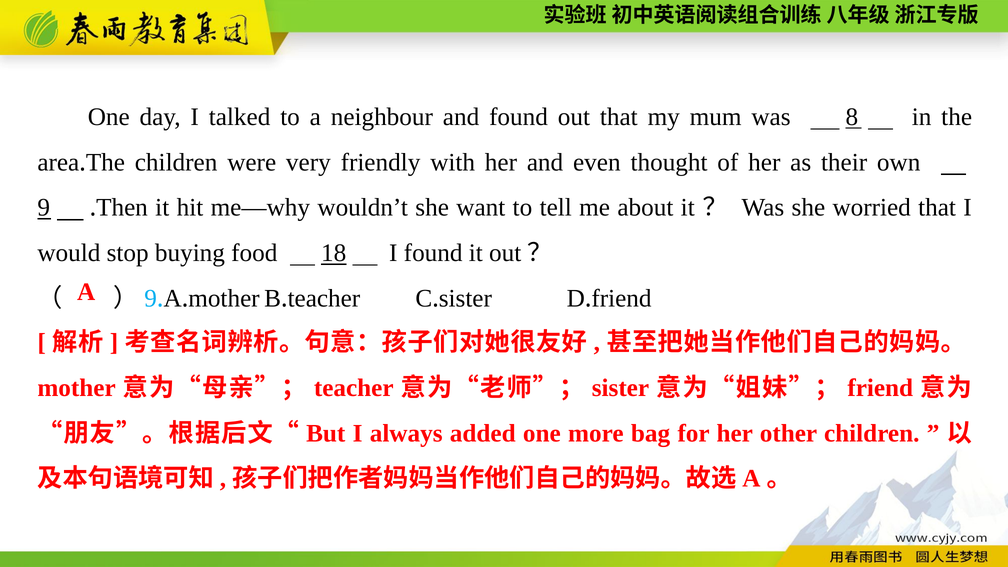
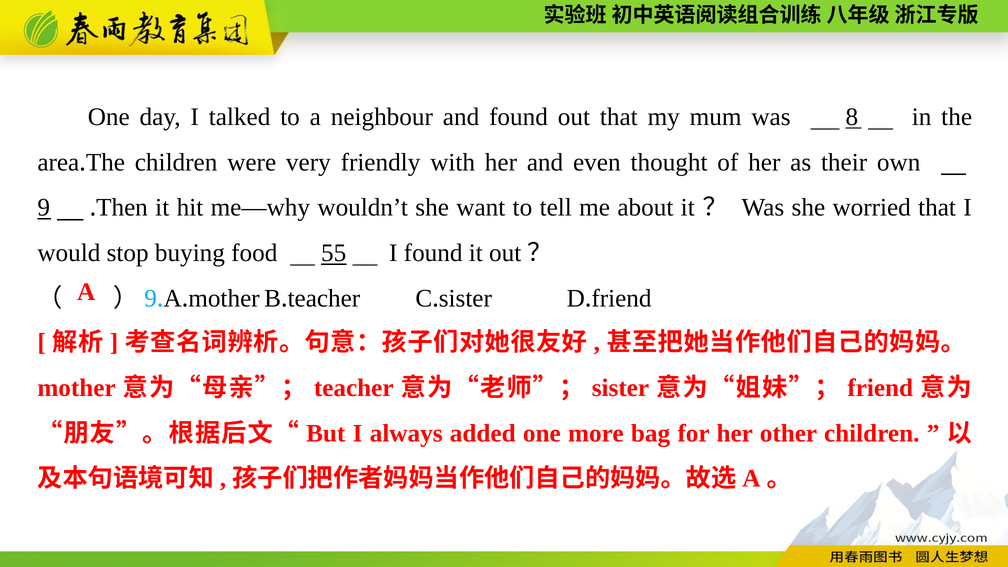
18: 18 -> 55 (334, 253)
